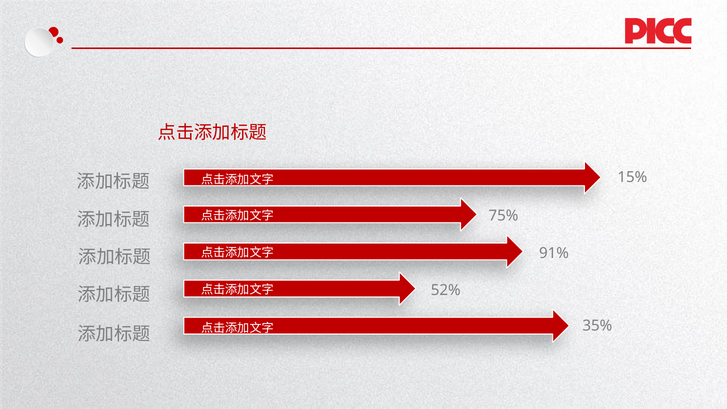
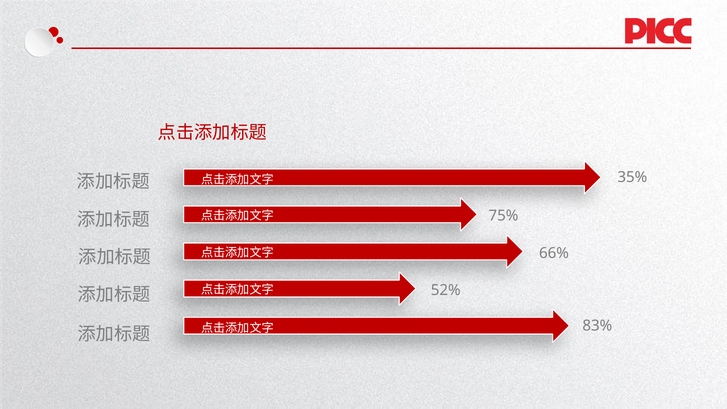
15%: 15% -> 35% (632, 177)
91%: 91% -> 66% (554, 253)
35%: 35% -> 83% (597, 326)
